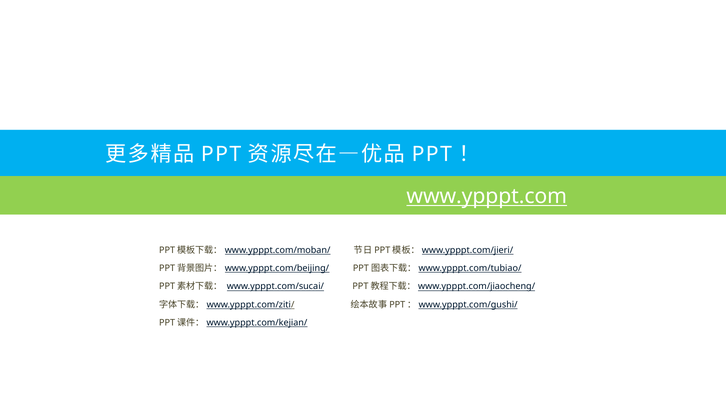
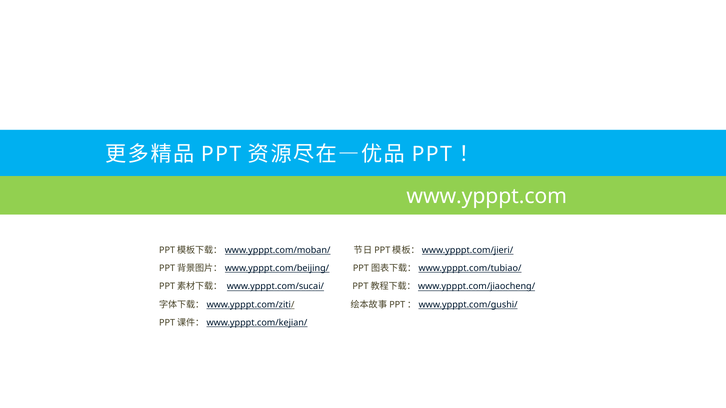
www.ypppt.com underline: present -> none (487, 197)
